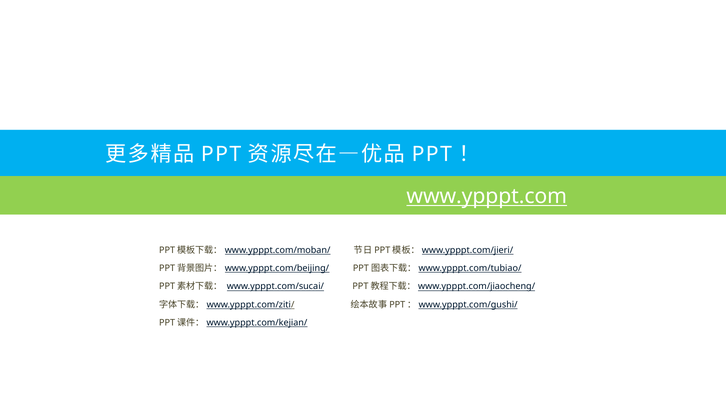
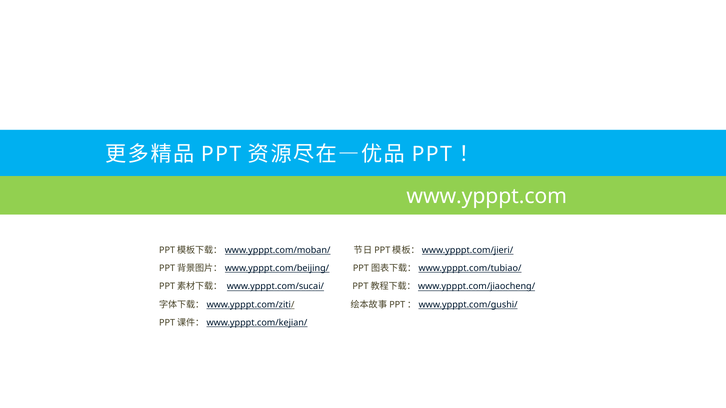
www.ypppt.com underline: present -> none (487, 197)
